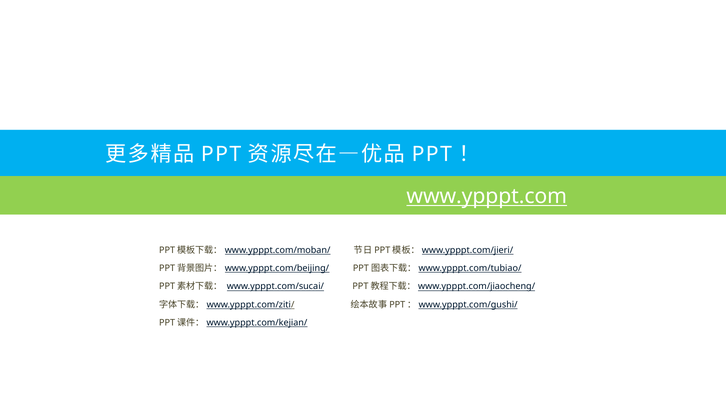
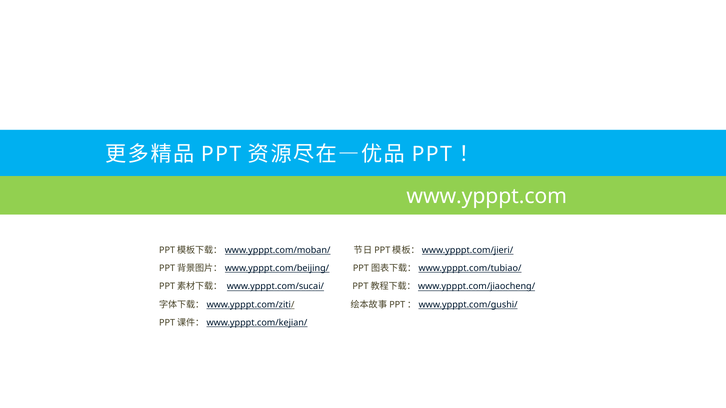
www.ypppt.com underline: present -> none (487, 197)
